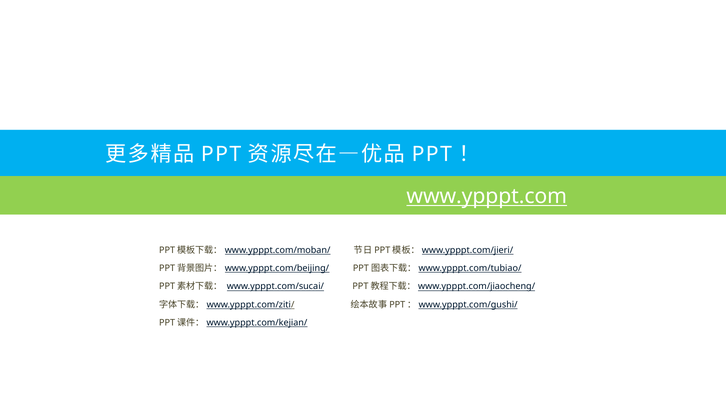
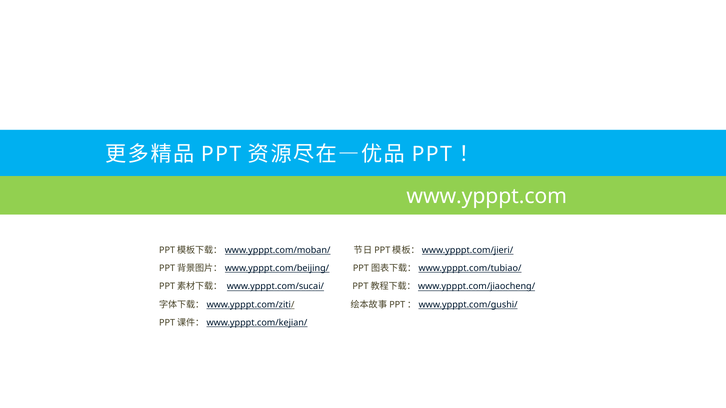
www.ypppt.com underline: present -> none (487, 197)
